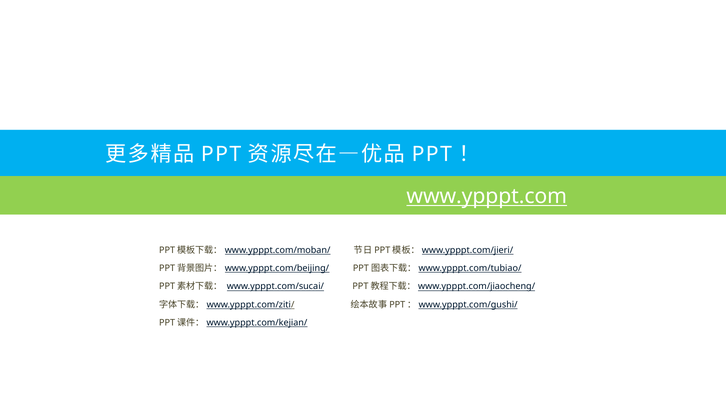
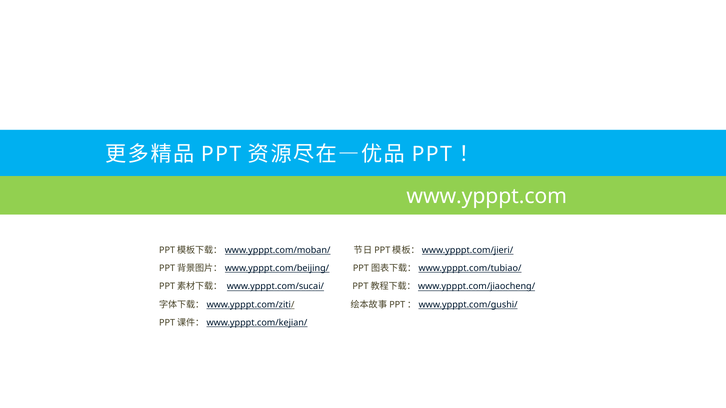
www.ypppt.com underline: present -> none (487, 197)
